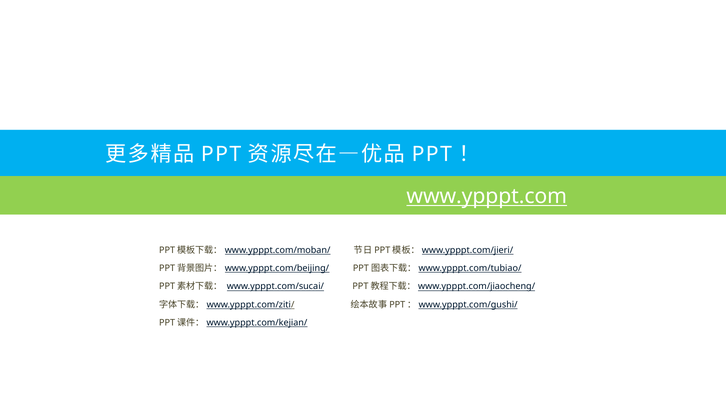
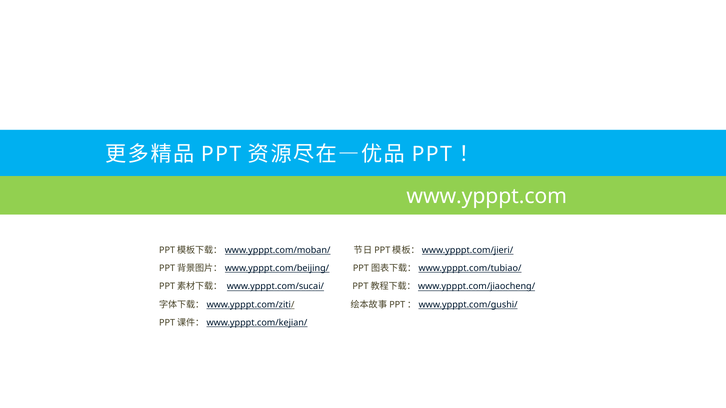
www.ypppt.com underline: present -> none (487, 197)
